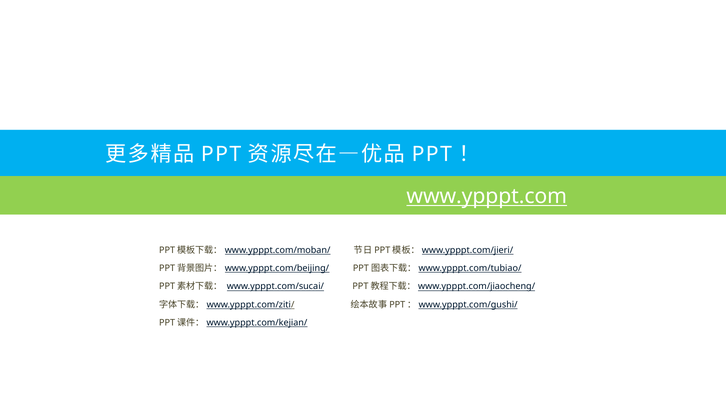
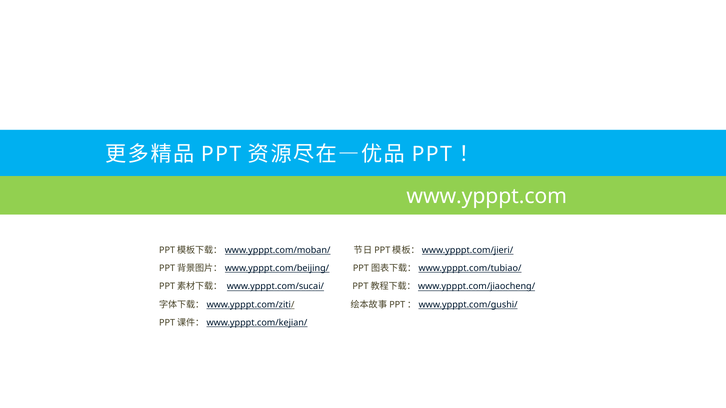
www.ypppt.com underline: present -> none (487, 197)
